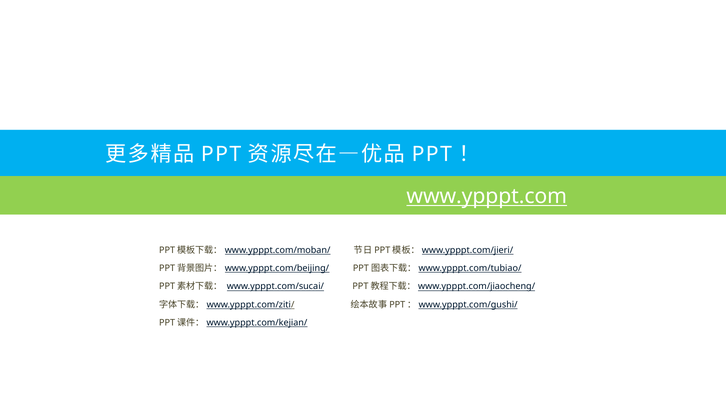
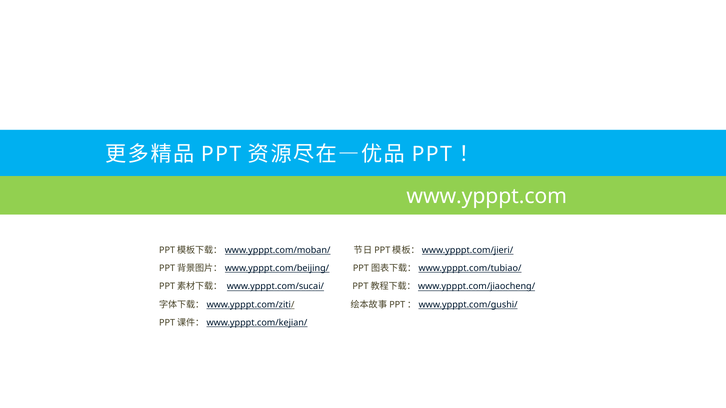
www.ypppt.com underline: present -> none (487, 197)
